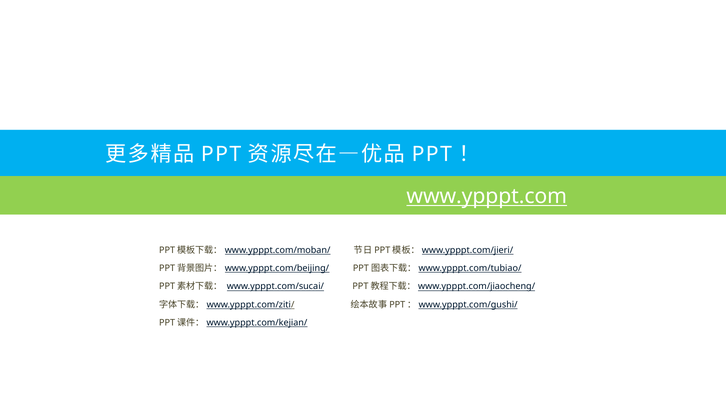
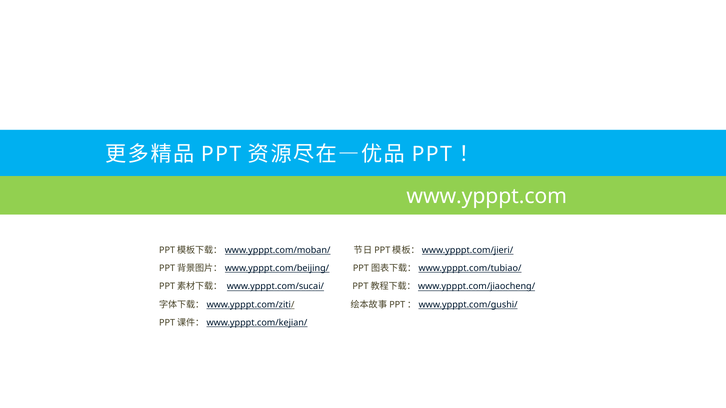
www.ypppt.com underline: present -> none (487, 197)
